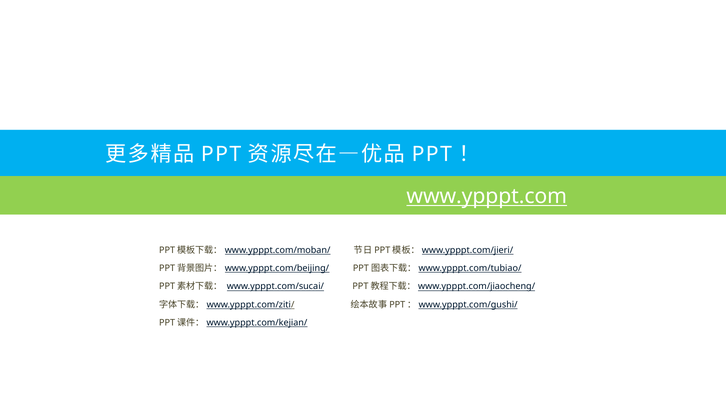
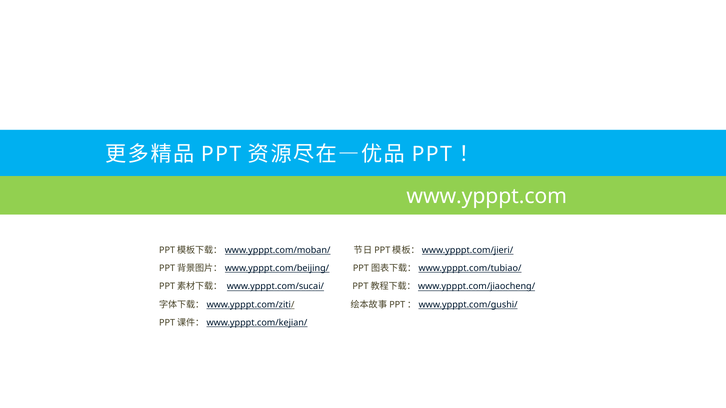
www.ypppt.com underline: present -> none (487, 197)
